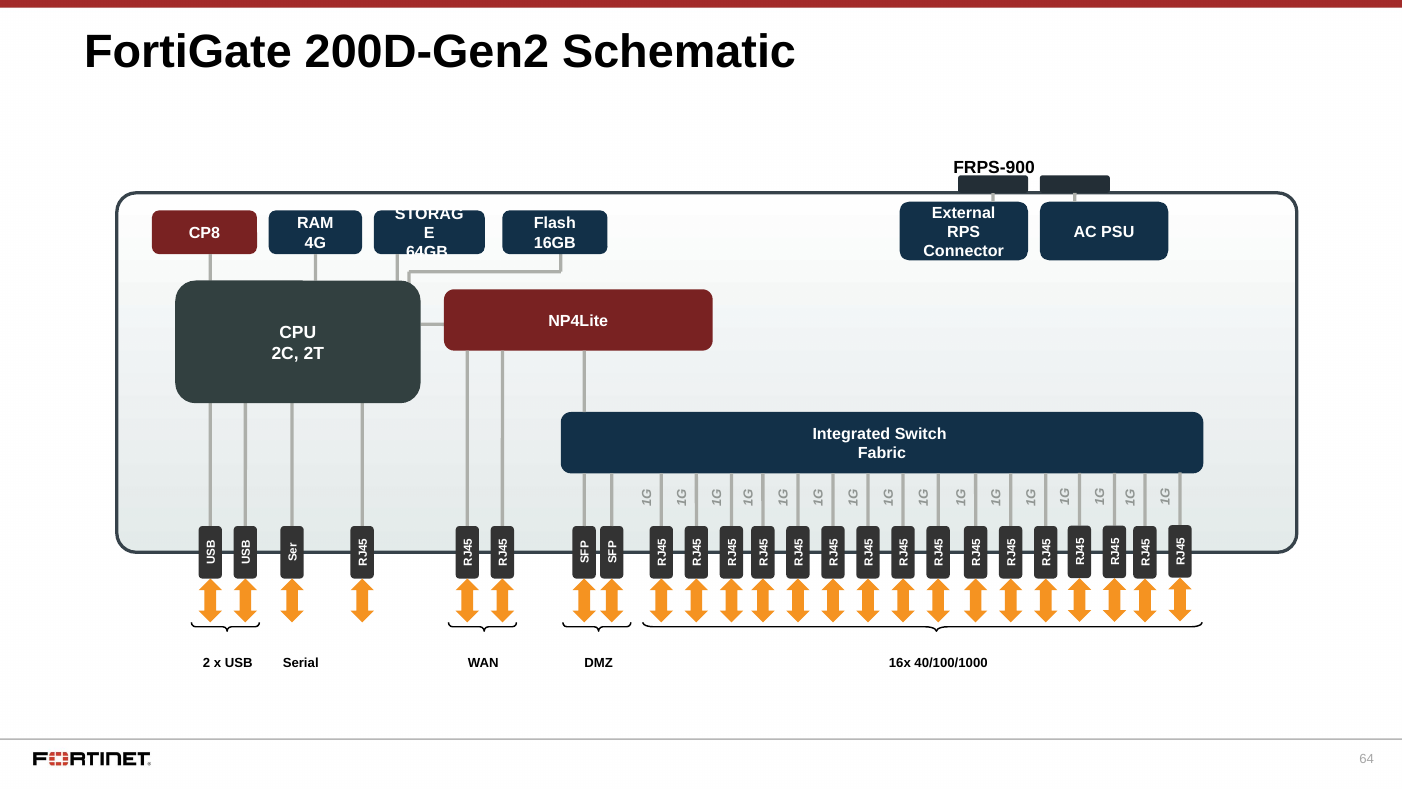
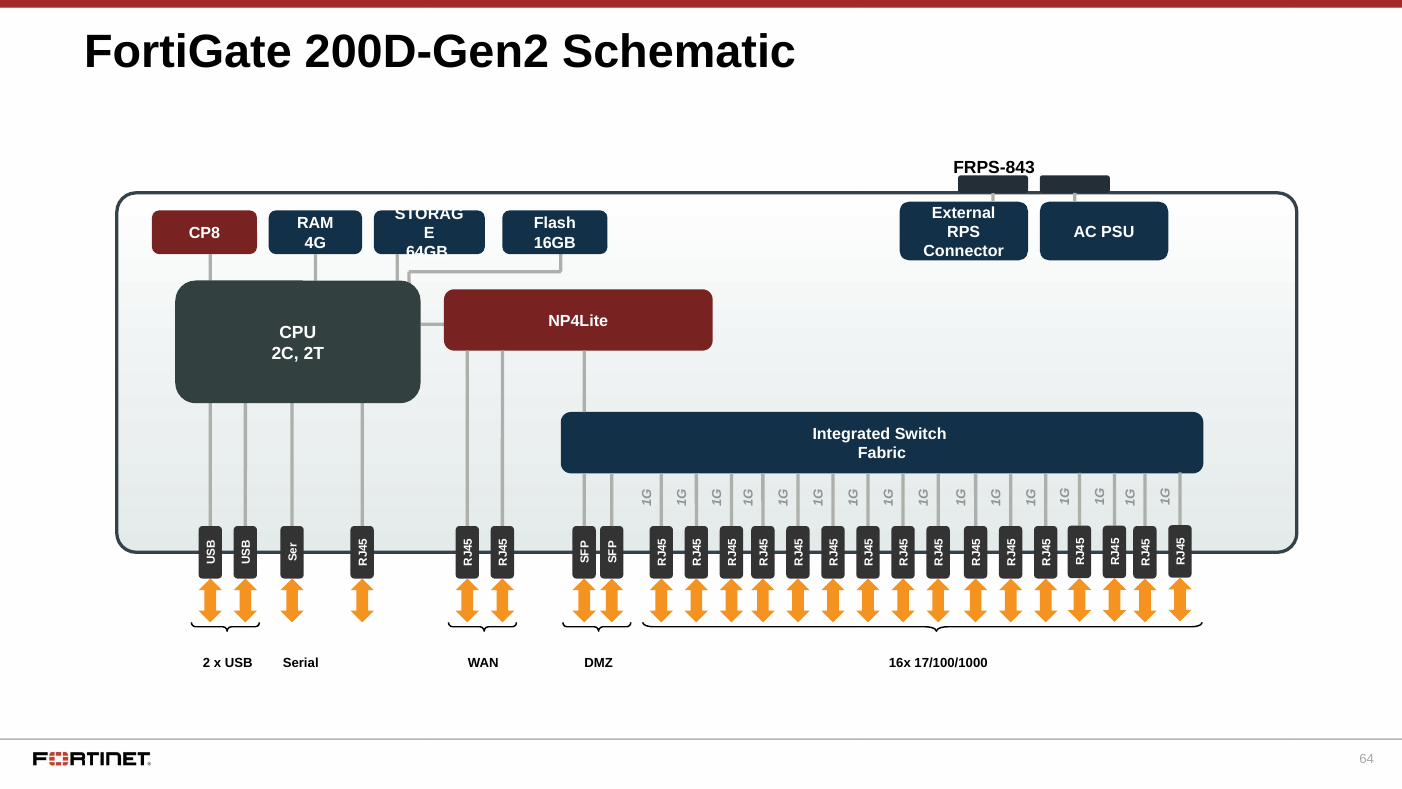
FRPS-900: FRPS-900 -> FRPS-843 (994, 168)
40/100/1000: 40/100/1000 -> 17/100/1000 (951, 663)
